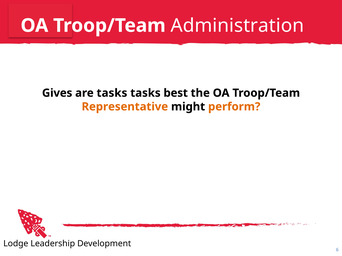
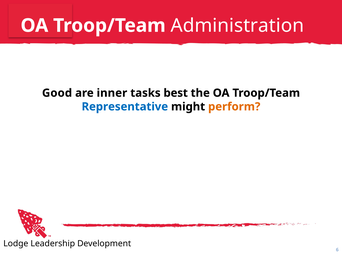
Gives: Gives -> Good (57, 93)
are tasks: tasks -> inner (112, 93)
Representative colour: orange -> blue (125, 107)
